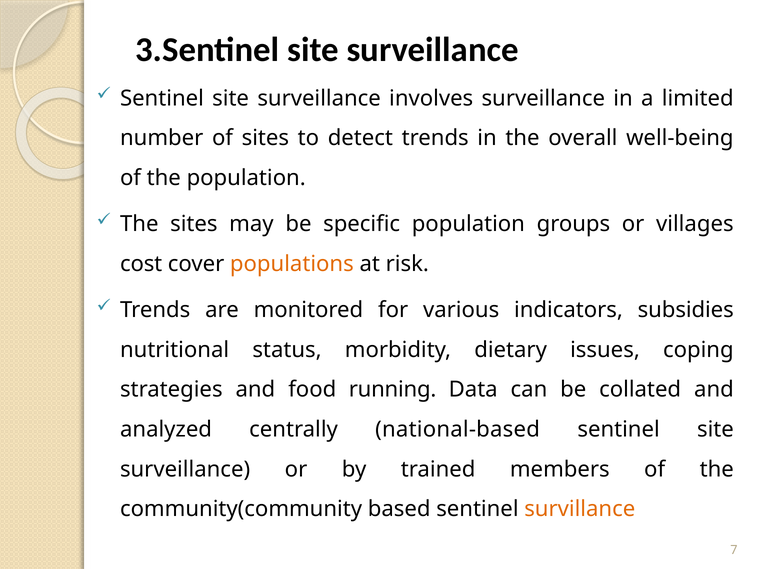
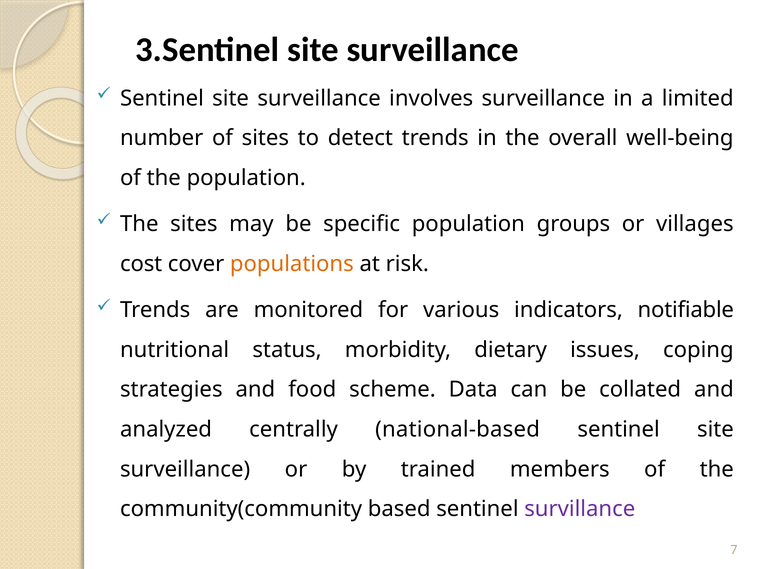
subsidies: subsidies -> notifiable (686, 310)
running: running -> scheme (392, 390)
survillance colour: orange -> purple (580, 509)
